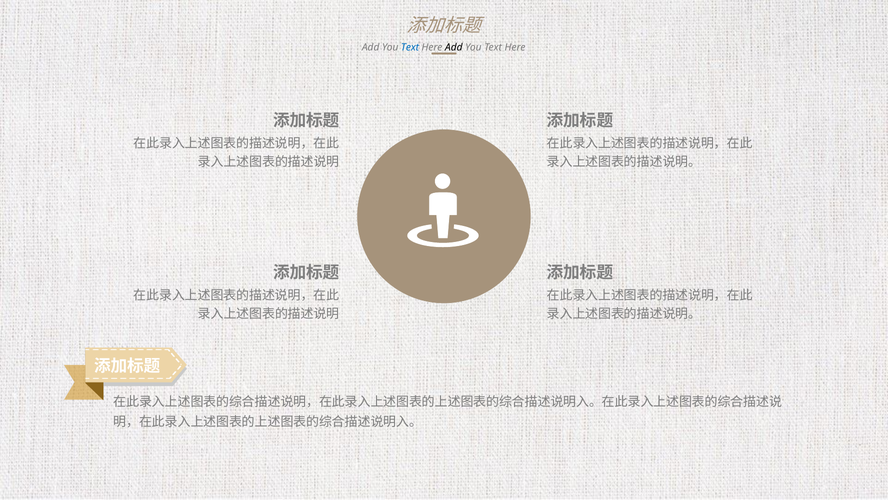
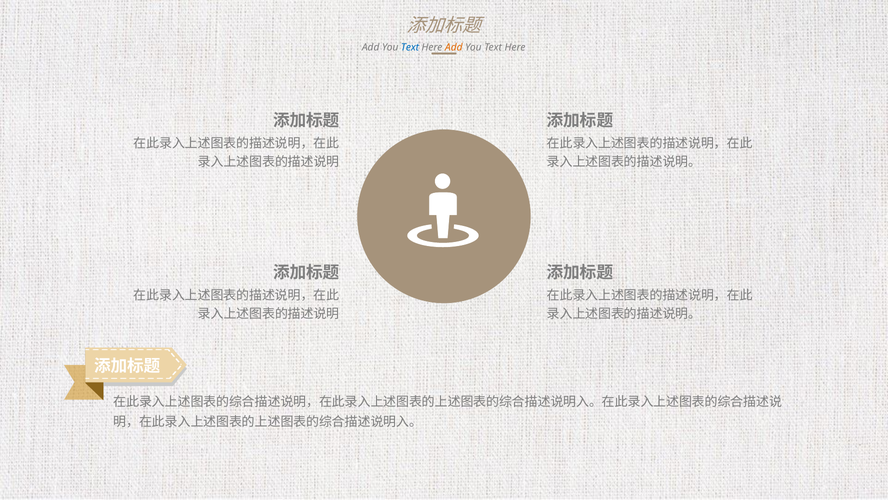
Add colour: black -> orange (454, 47)
